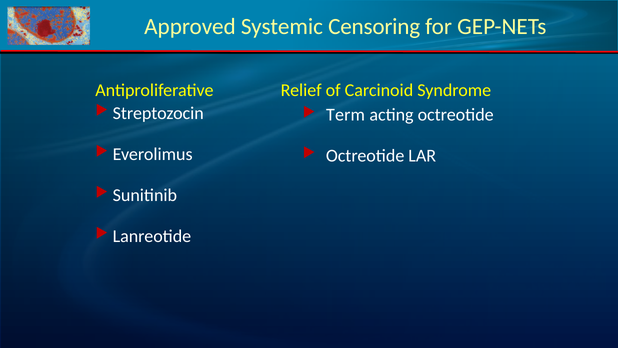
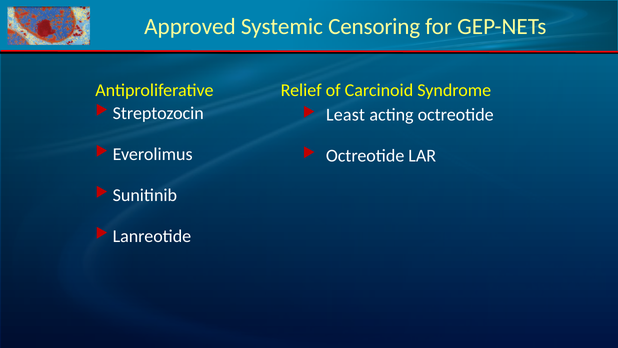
Term: Term -> Least (346, 115)
